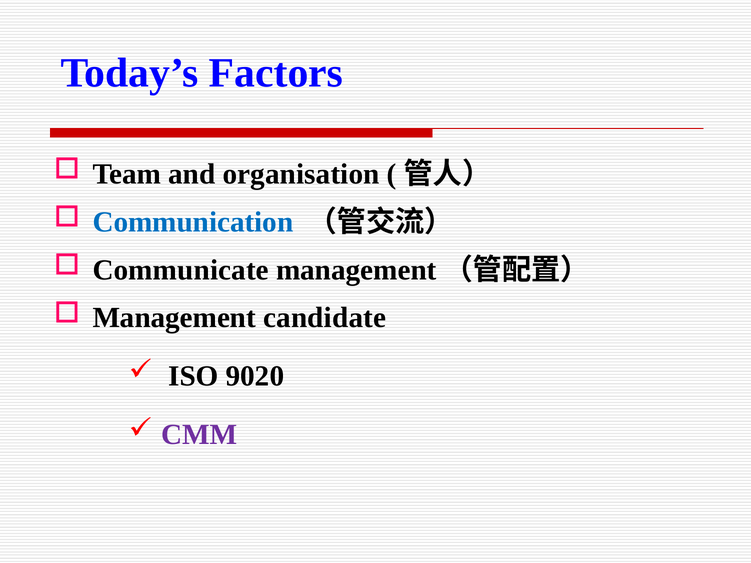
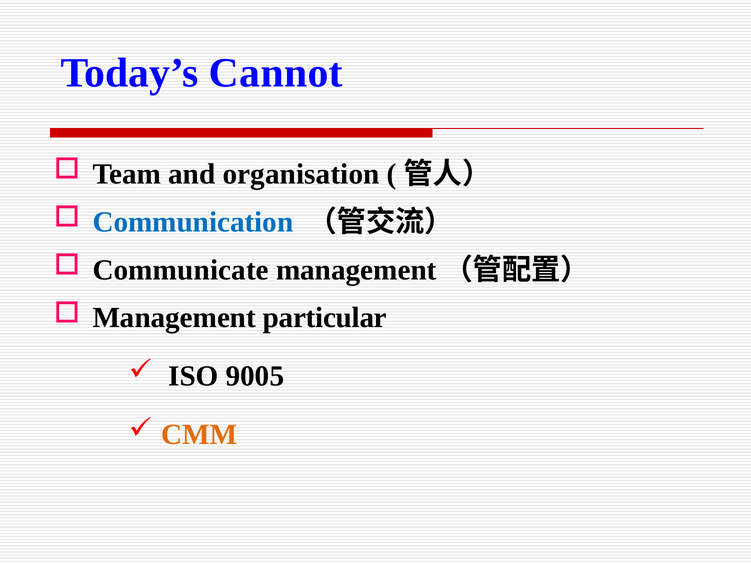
Factors: Factors -> Cannot (276, 73)
candidate: candidate -> particular (325, 318)
9020: 9020 -> 9005 (255, 376)
CMM colour: purple -> orange (199, 435)
